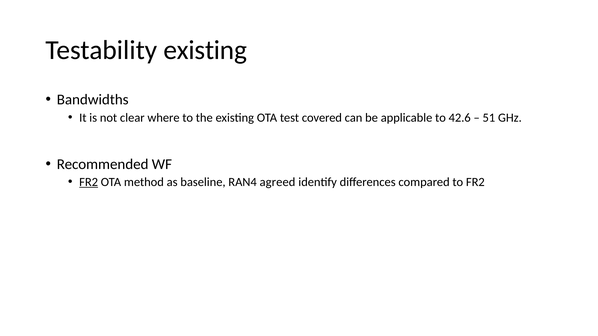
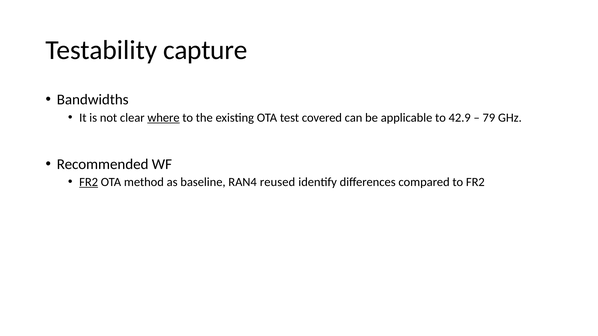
Testability existing: existing -> capture (205, 50)
where underline: none -> present (164, 118)
42.6: 42.6 -> 42.9 (460, 118)
51: 51 -> 79 (489, 118)
agreed: agreed -> reused (278, 182)
